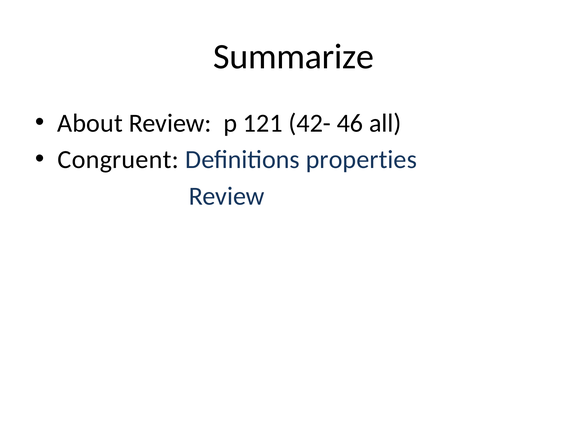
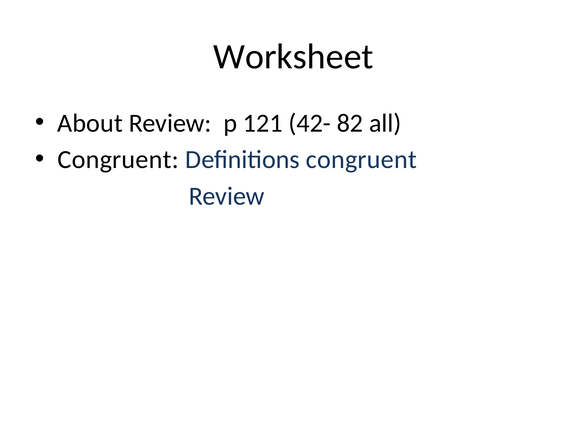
Summarize: Summarize -> Worksheet (293, 57)
46: 46 -> 82 (350, 123)
Definitions properties: properties -> congruent (361, 160)
